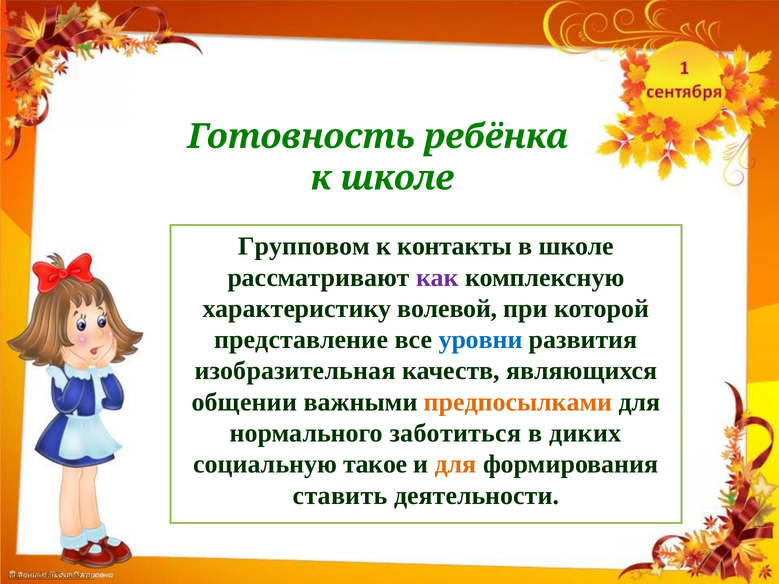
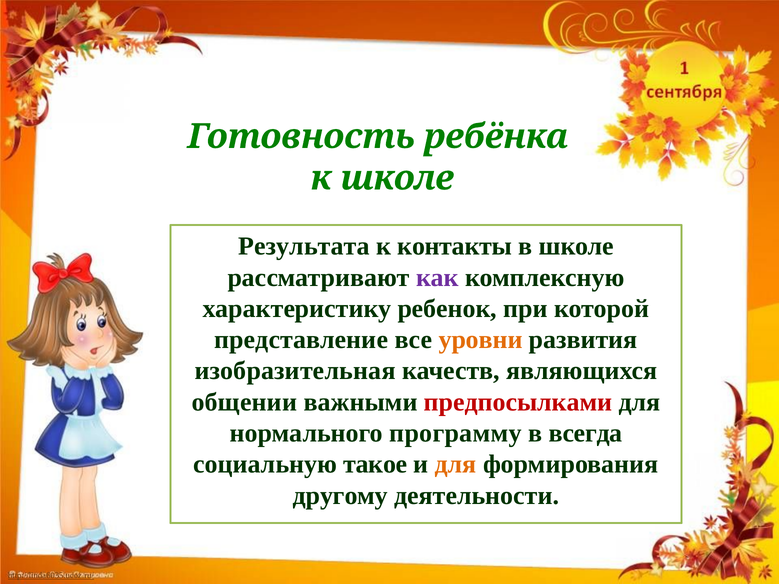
Групповом: Групповом -> Результата (304, 246)
волевой: волевой -> ребенок (447, 309)
уровни colour: blue -> orange (481, 340)
предпосылками colour: orange -> red (518, 402)
заботиться: заботиться -> программу (456, 433)
диких: диких -> всегда (586, 433)
ставить: ставить -> другому (340, 496)
